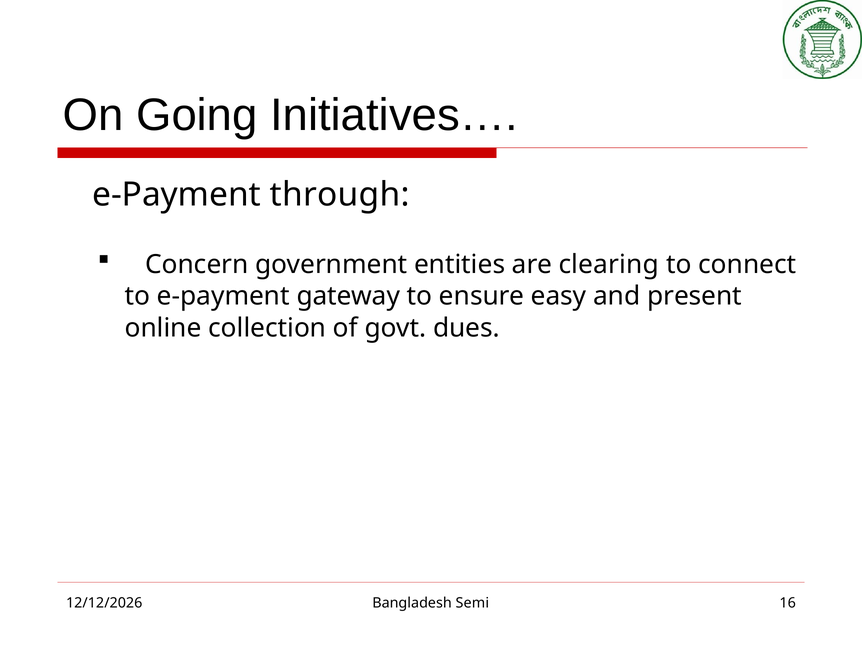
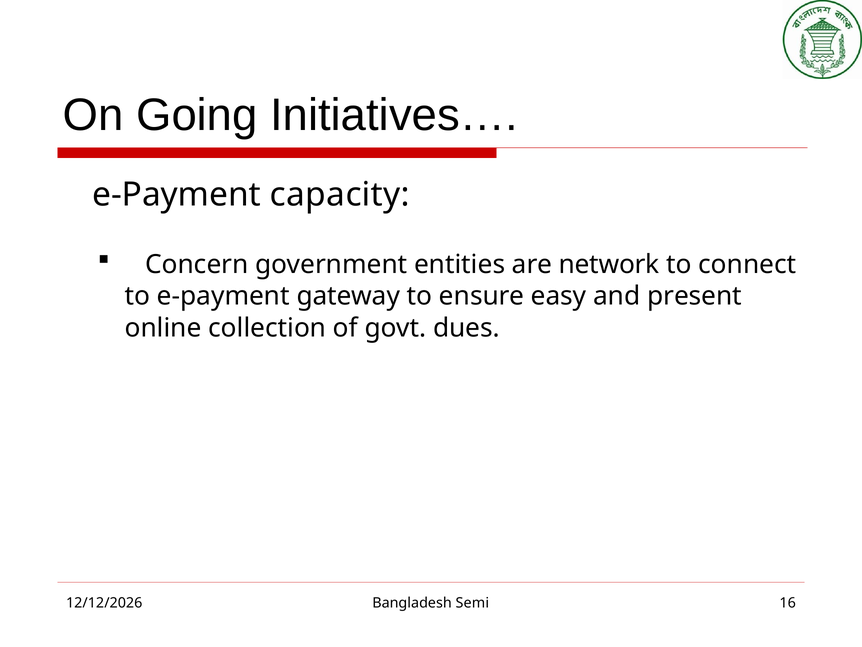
through: through -> capacity (340, 194)
clearing: clearing -> network (609, 264)
